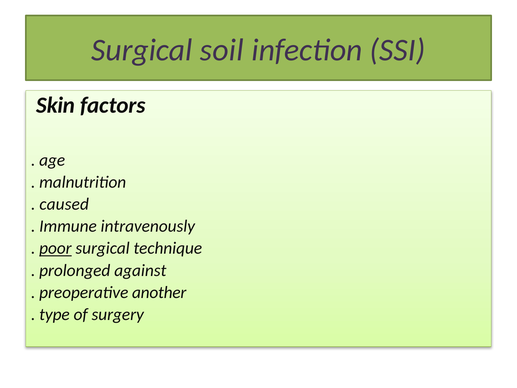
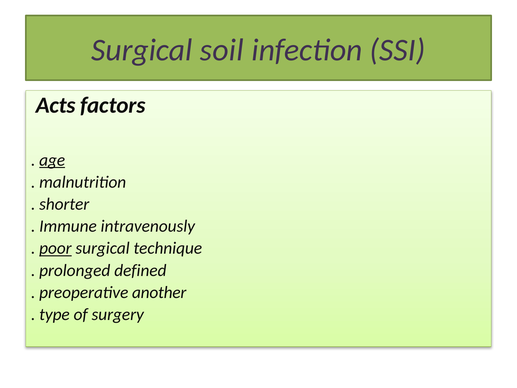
Skin: Skin -> Acts (56, 105)
age underline: none -> present (52, 160)
caused: caused -> shorter (64, 204)
against: against -> defined (140, 270)
